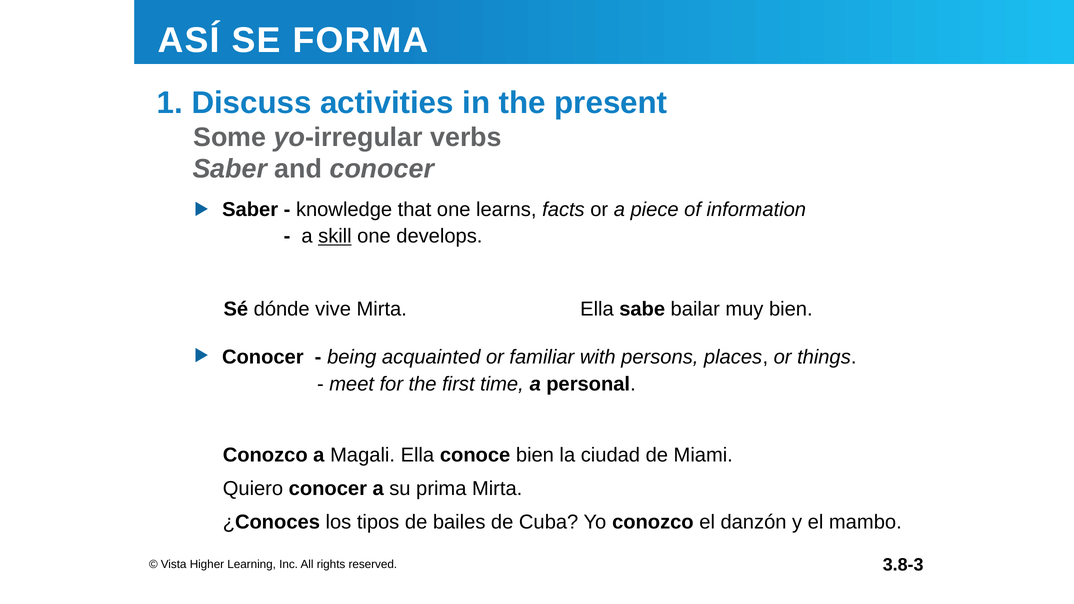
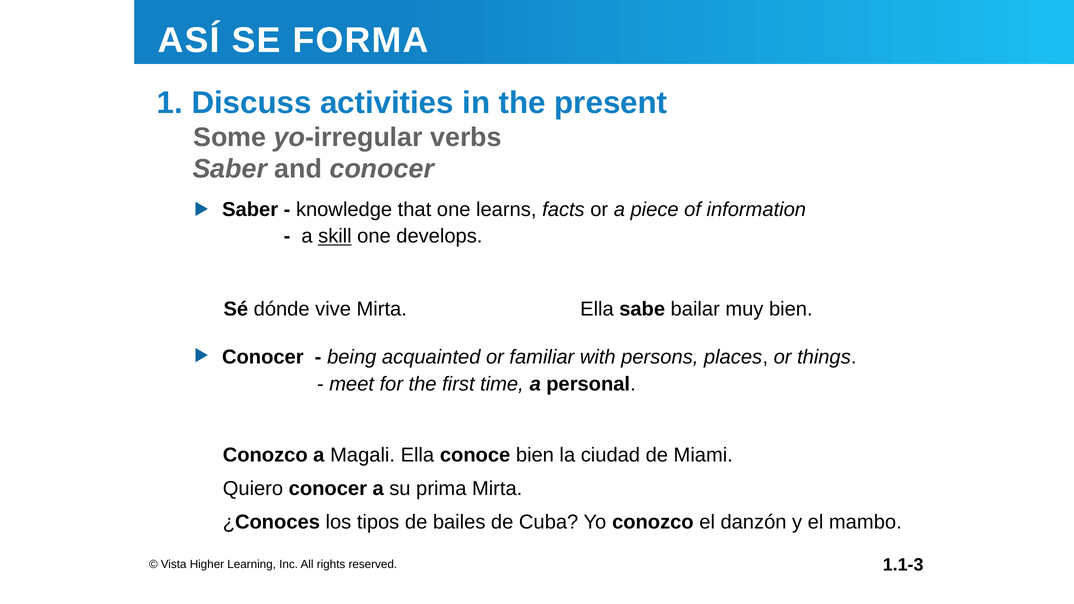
3.8-3: 3.8-3 -> 1.1-3 (903, 565)
